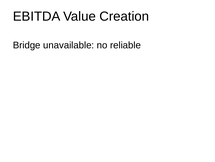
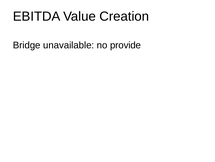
reliable: reliable -> provide (126, 45)
